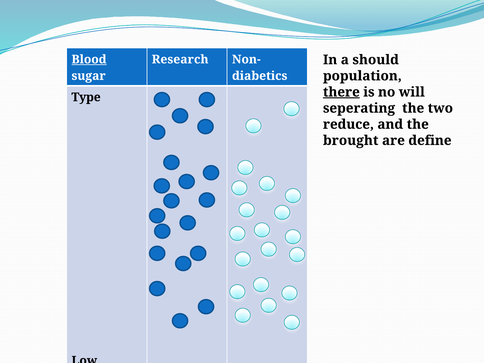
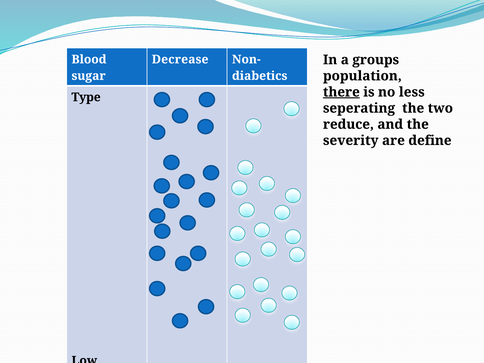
Blood underline: present -> none (89, 59)
Research: Research -> Decrease (180, 59)
should: should -> groups (376, 60)
will: will -> less (412, 92)
brought: brought -> severity (351, 140)
